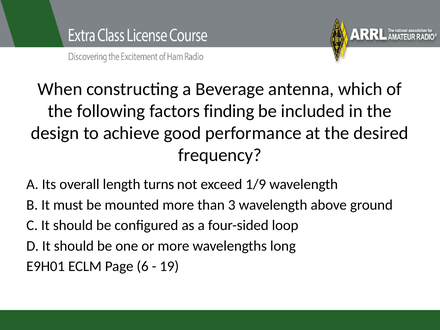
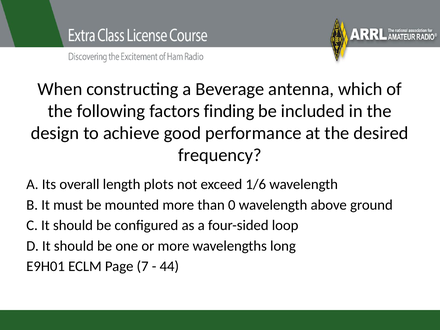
turns: turns -> plots (159, 184)
1/9: 1/9 -> 1/6 (256, 184)
3: 3 -> 0 (232, 205)
6: 6 -> 7 (143, 266)
19: 19 -> 44 (169, 266)
